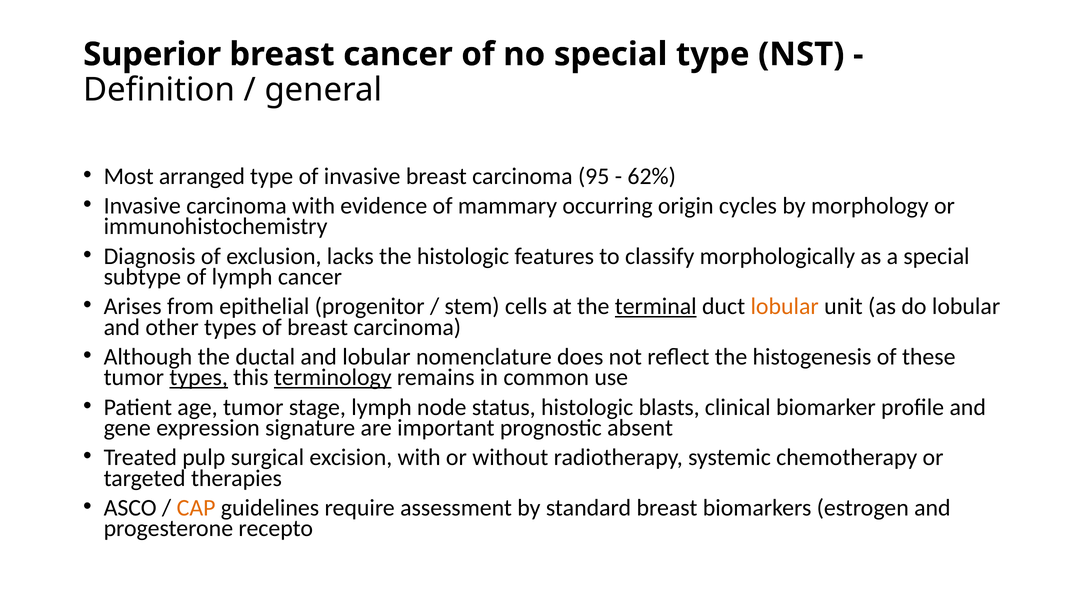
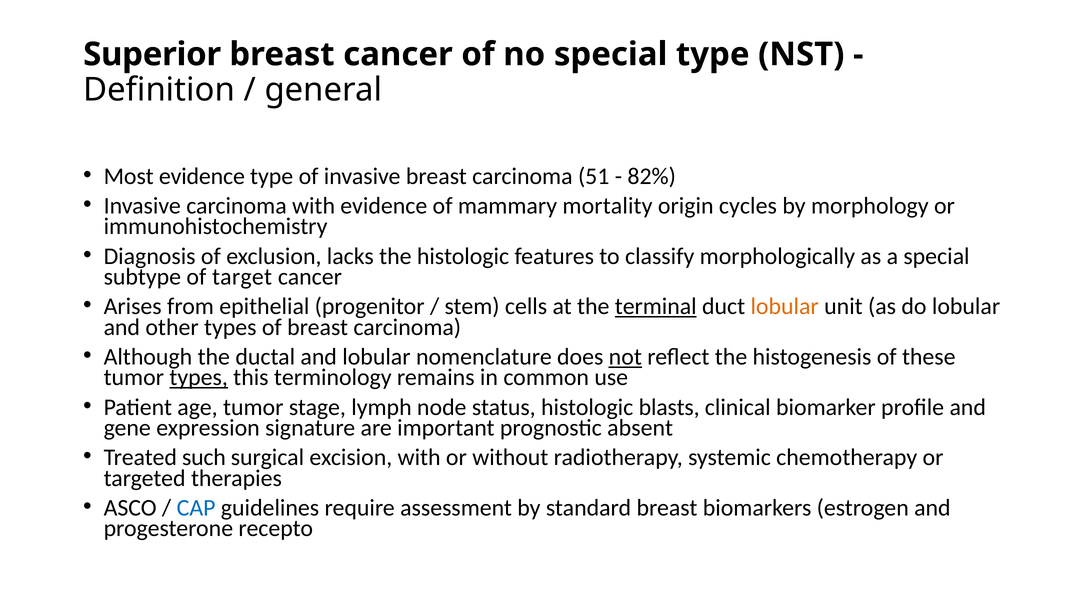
Most arranged: arranged -> evidence (202, 176)
95: 95 -> 51 (594, 176)
62%: 62% -> 82% (652, 176)
occurring: occurring -> mortality (607, 206)
of lymph: lymph -> target (242, 277)
not underline: none -> present (625, 357)
terminology underline: present -> none (333, 377)
pulp: pulp -> such (204, 457)
CAP colour: orange -> blue (196, 508)
